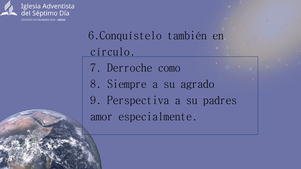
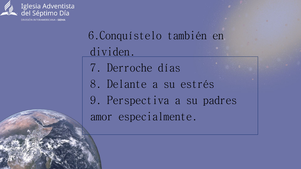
círculo: círculo -> dividen (113, 52)
como: como -> días (169, 68)
Siempre: Siempre -> Delante (127, 84)
agrado: agrado -> estrés (197, 84)
